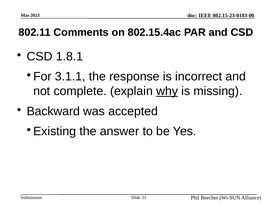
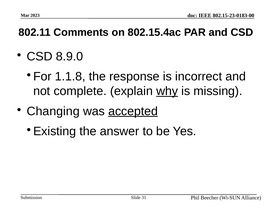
1.8.1: 1.8.1 -> 8.9.0 (69, 56)
3.1.1: 3.1.1 -> 1.1.8 (70, 77)
Backward: Backward -> Changing (53, 111)
accepted underline: none -> present (133, 111)
